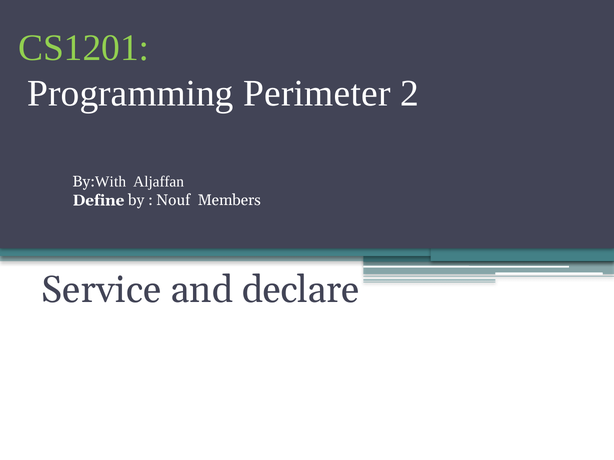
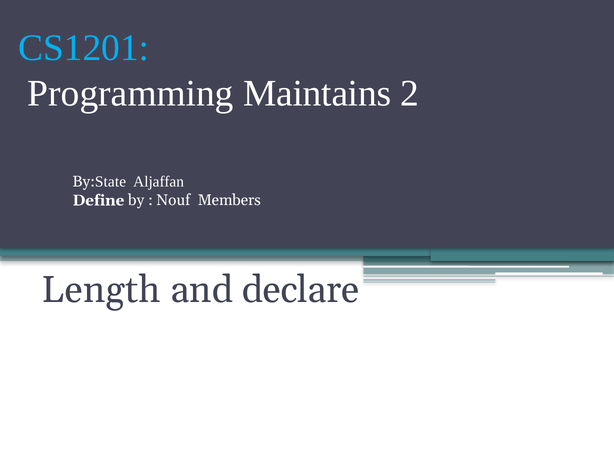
CS1201 colour: light green -> light blue (84, 48)
Perimeter: Perimeter -> Maintains (317, 93)
With: With -> State (111, 182)
Service: Service -> Length (101, 290)
